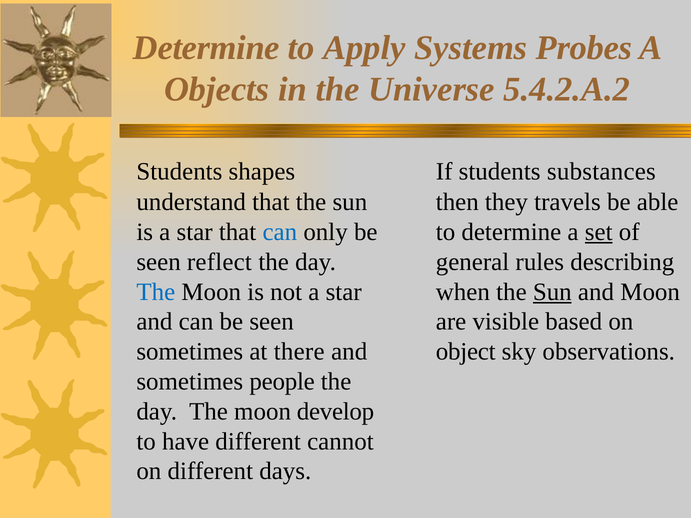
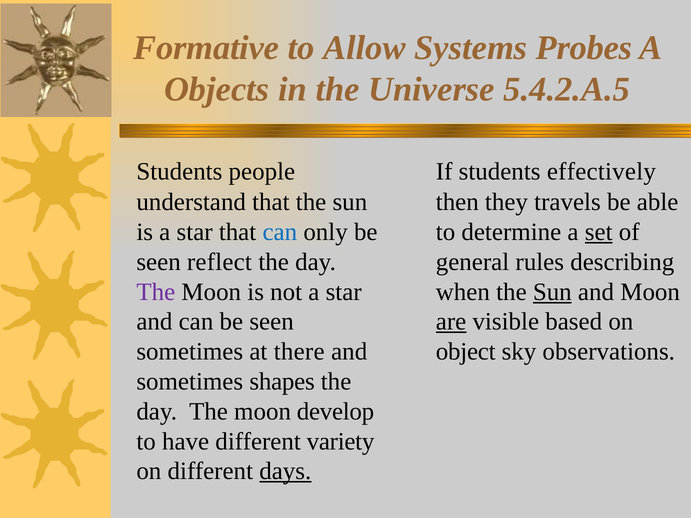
Determine: Determine -> Formative (206, 48)
Apply: Apply -> Allow (364, 48)
5.4.2.A.2: 5.4.2.A.2 -> 5.4.2.A.5 (567, 89)
shapes: shapes -> people (262, 172)
substances: substances -> effectively (601, 172)
The colour: blue -> purple (156, 292)
are underline: none -> present (451, 322)
people: people -> shapes (282, 382)
cannot: cannot -> variety (341, 442)
days underline: none -> present (285, 471)
